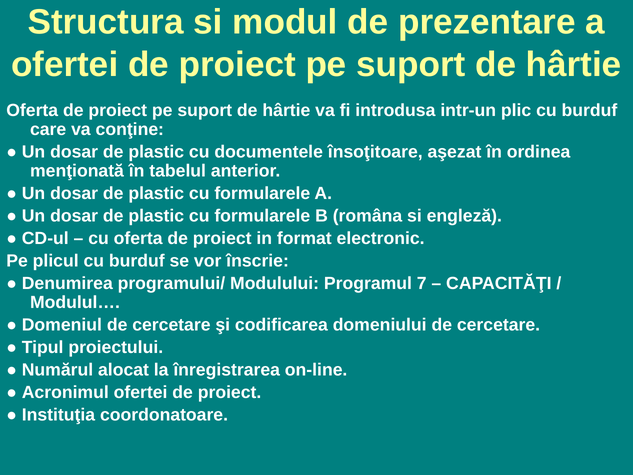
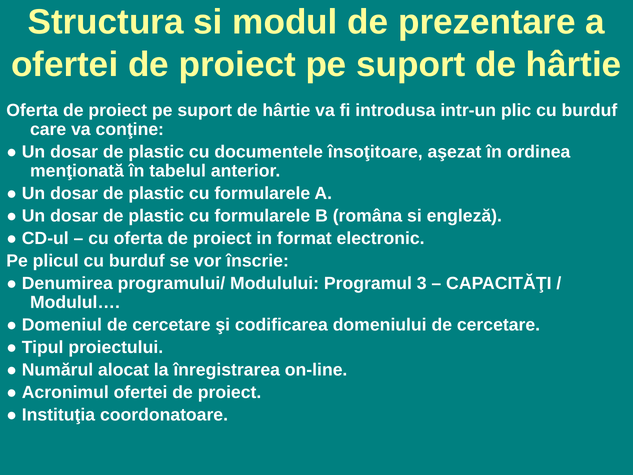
7: 7 -> 3 (422, 283)
